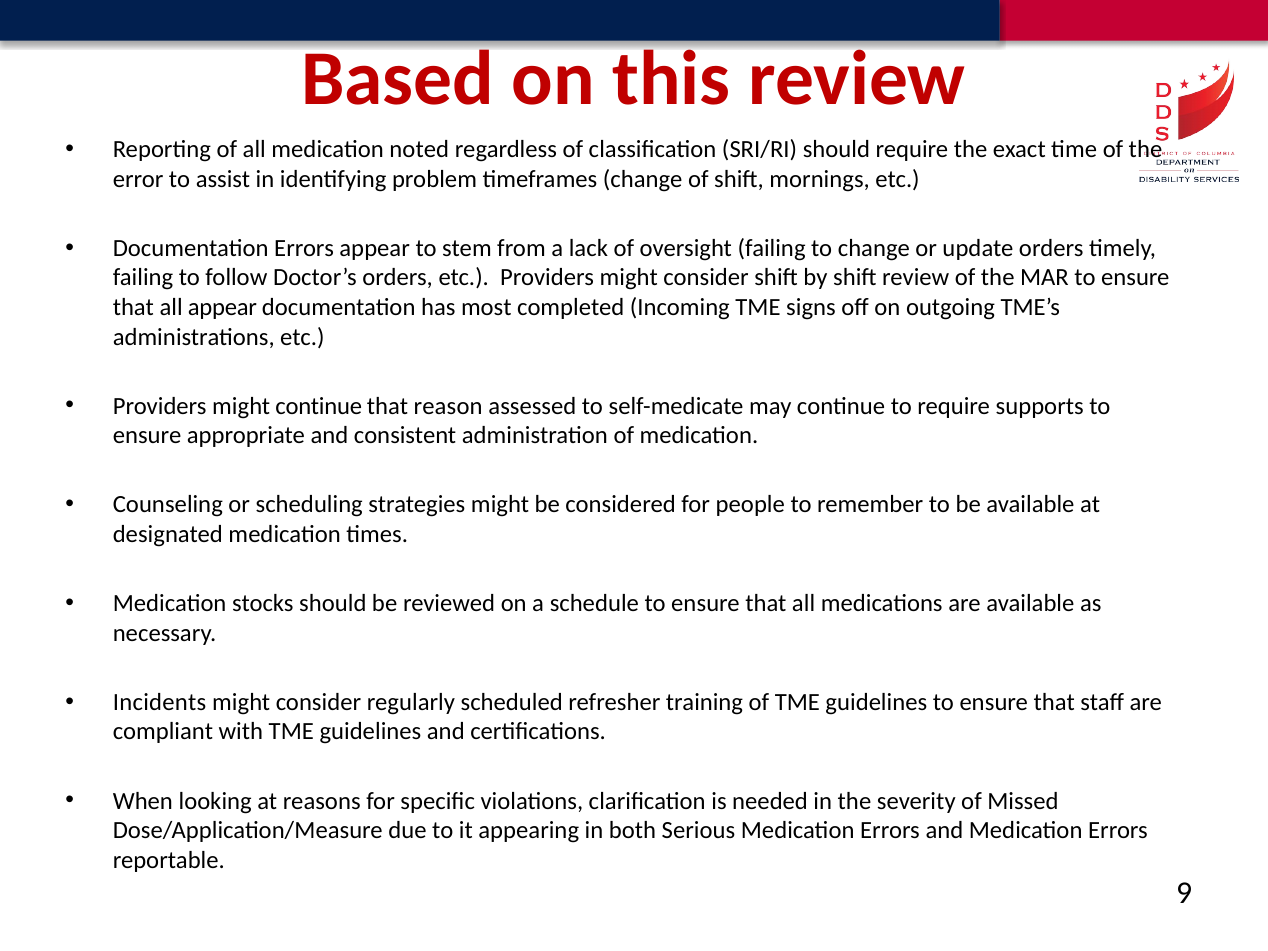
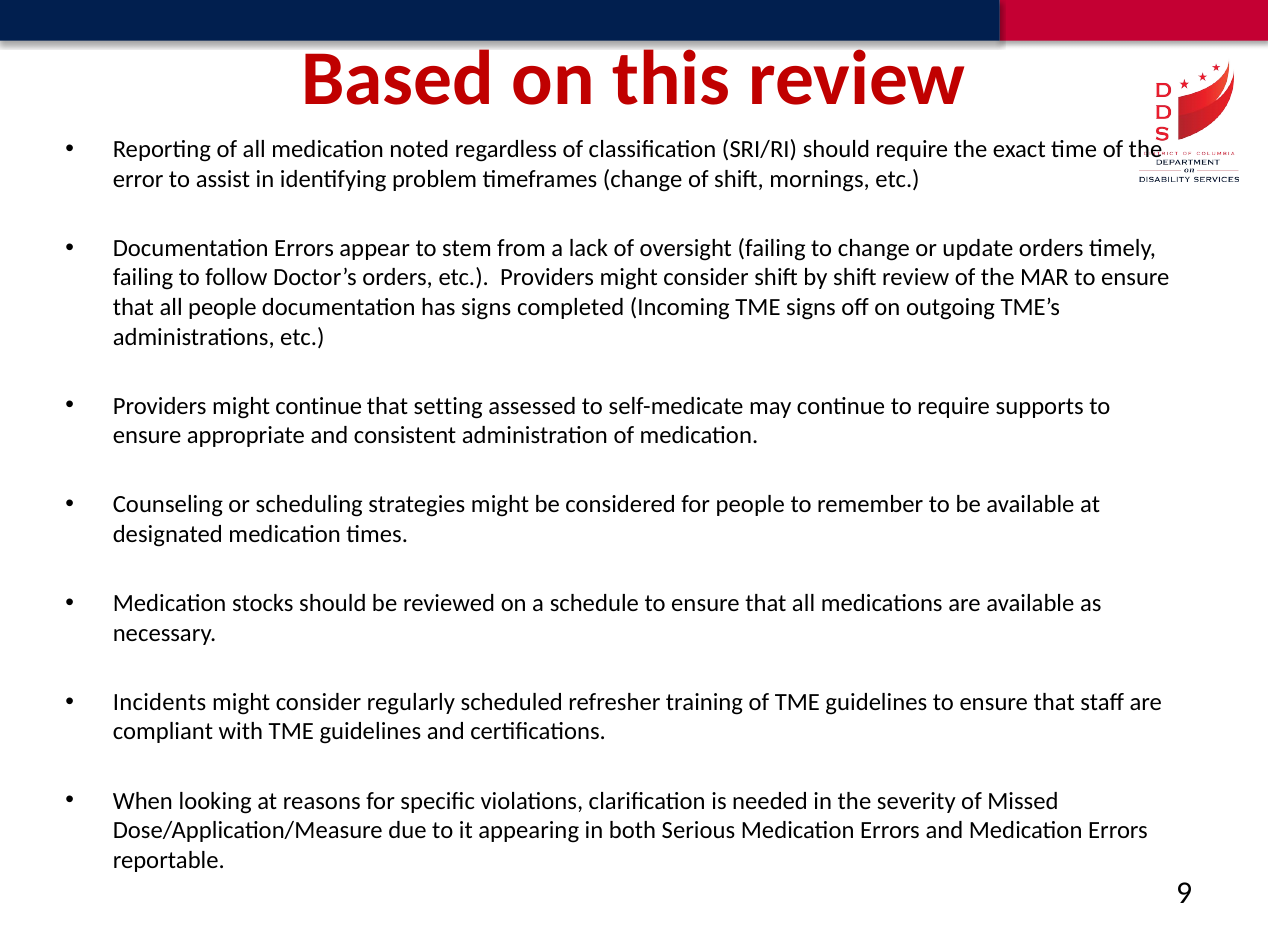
all appear: appear -> people (222, 307)
has most: most -> signs (486, 307)
reason: reason -> setting (448, 406)
